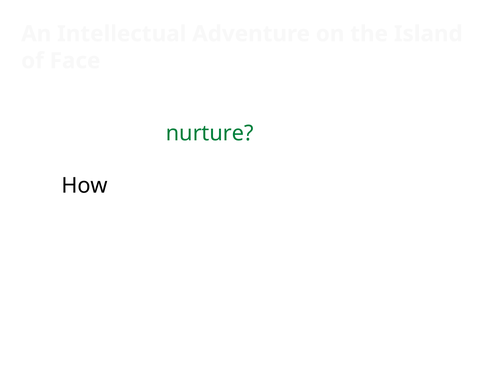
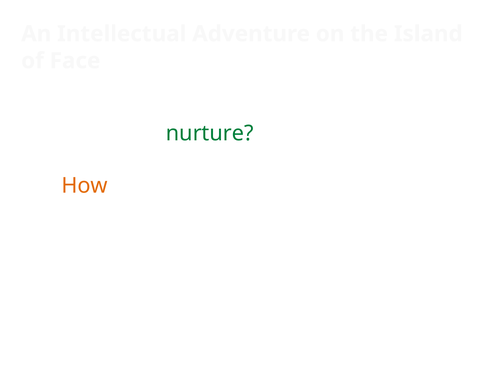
How colour: black -> orange (84, 185)
